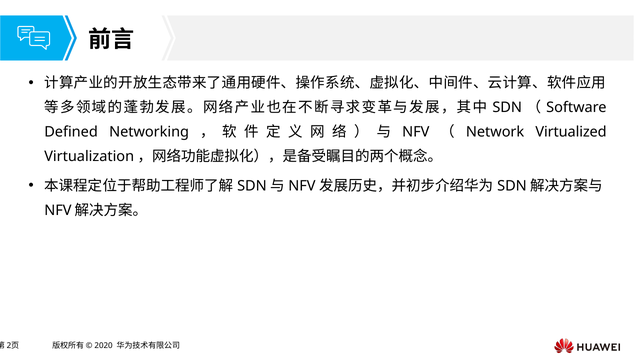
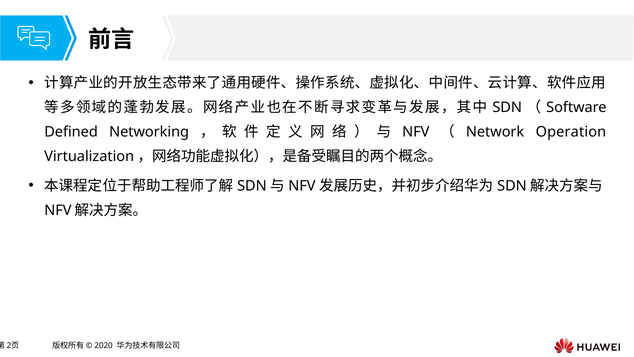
Virtualized: Virtualized -> Operation (571, 132)
